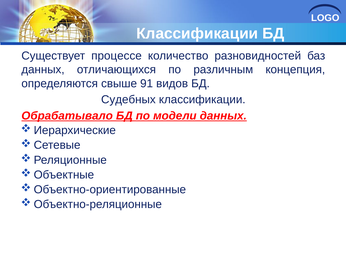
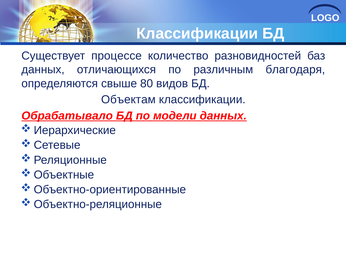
концепция: концепция -> благодаря (295, 69)
91: 91 -> 80 (147, 83)
Судебных: Судебных -> Объектам (128, 99)
